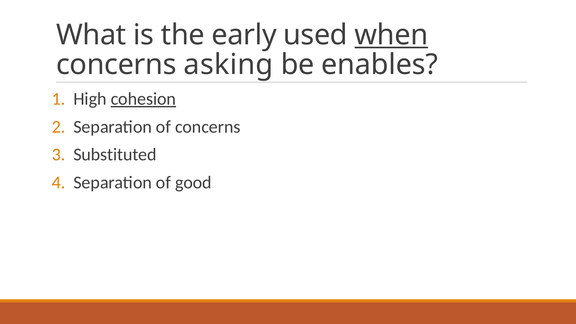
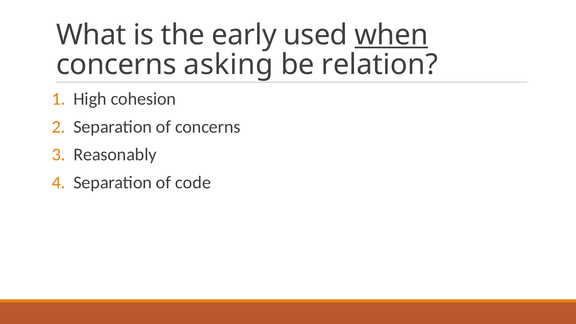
enables: enables -> relation (380, 65)
cohesion underline: present -> none (143, 99)
Substituted: Substituted -> Reasonably (115, 155)
good: good -> code (193, 182)
